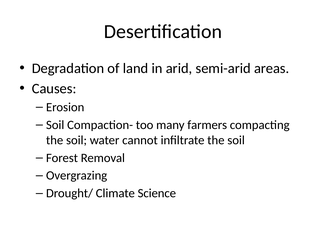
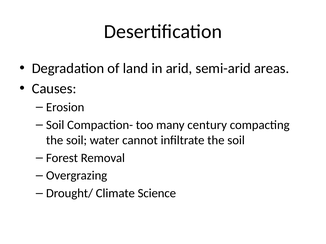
farmers: farmers -> century (207, 125)
